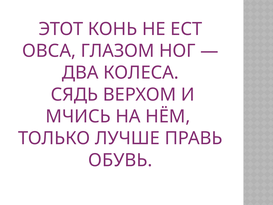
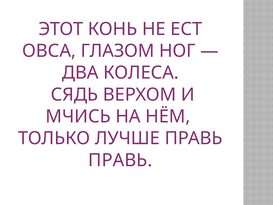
ОБУВЬ: ОБУВЬ -> ПРАВЬ (120, 160)
